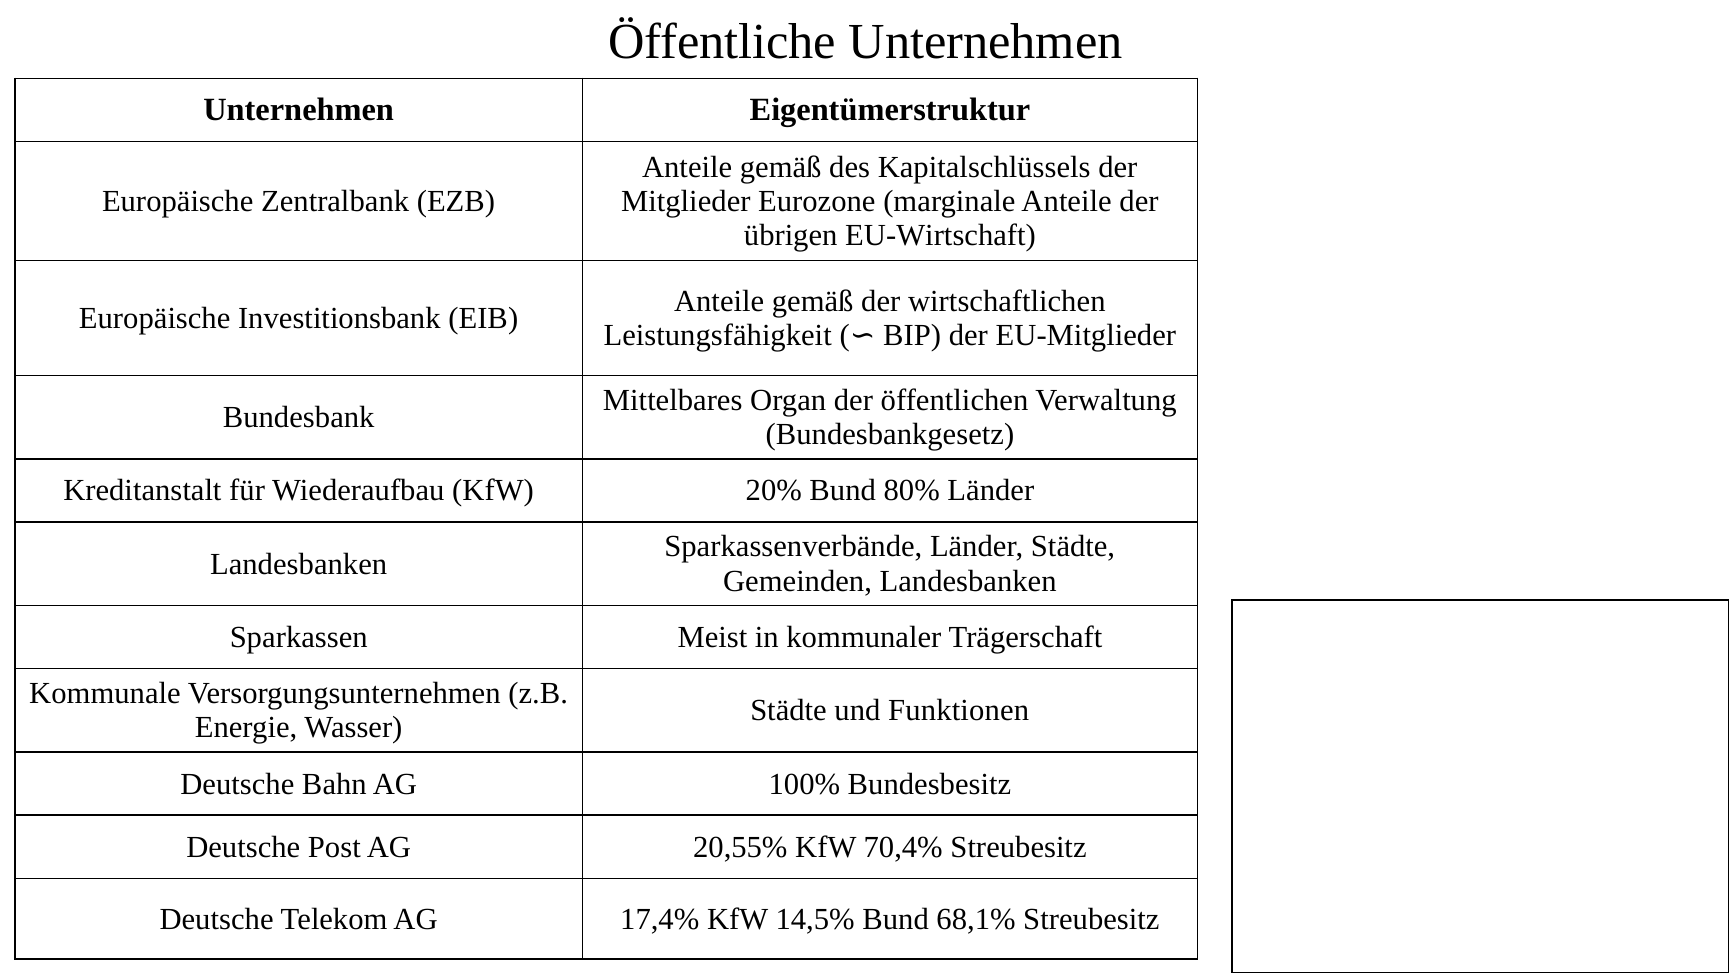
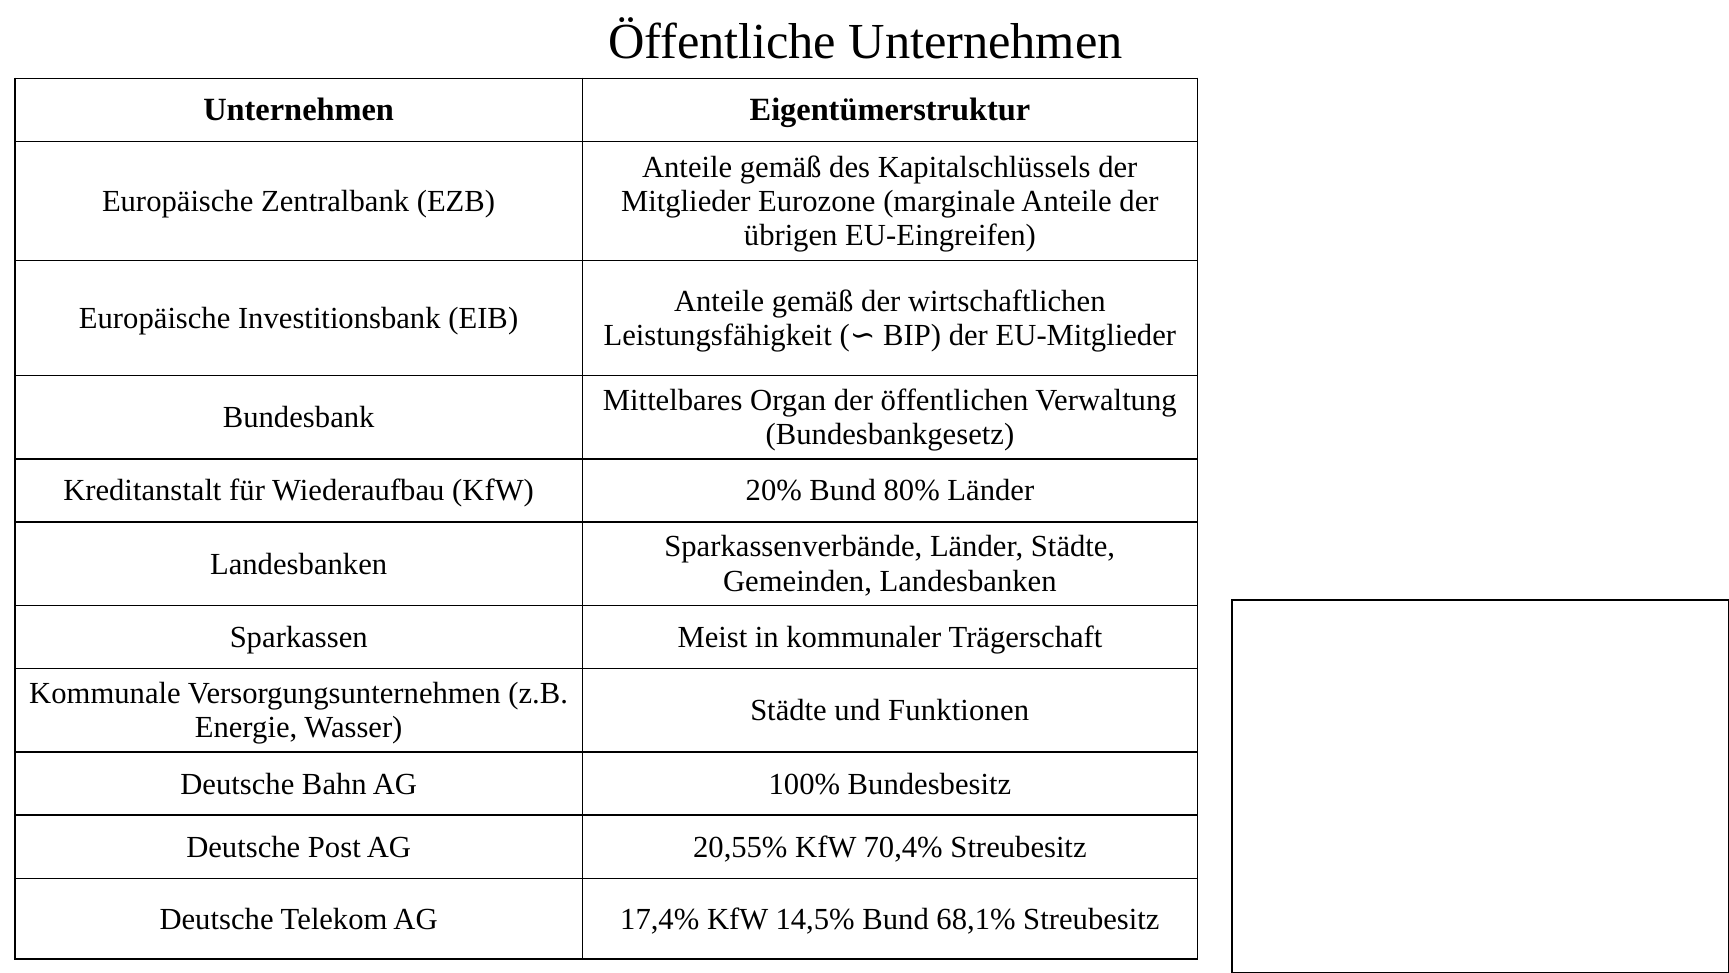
EU-Wirtschaft: EU-Wirtschaft -> EU-Eingreifen (941, 235)
